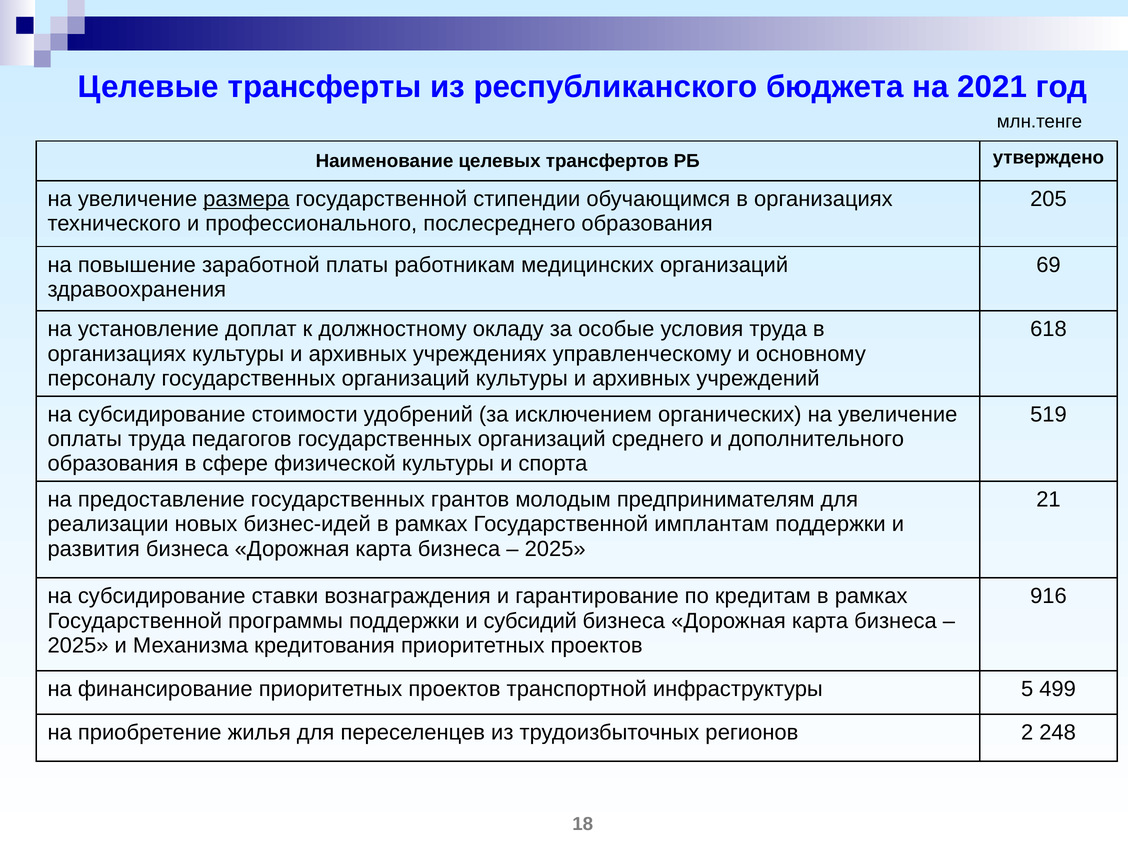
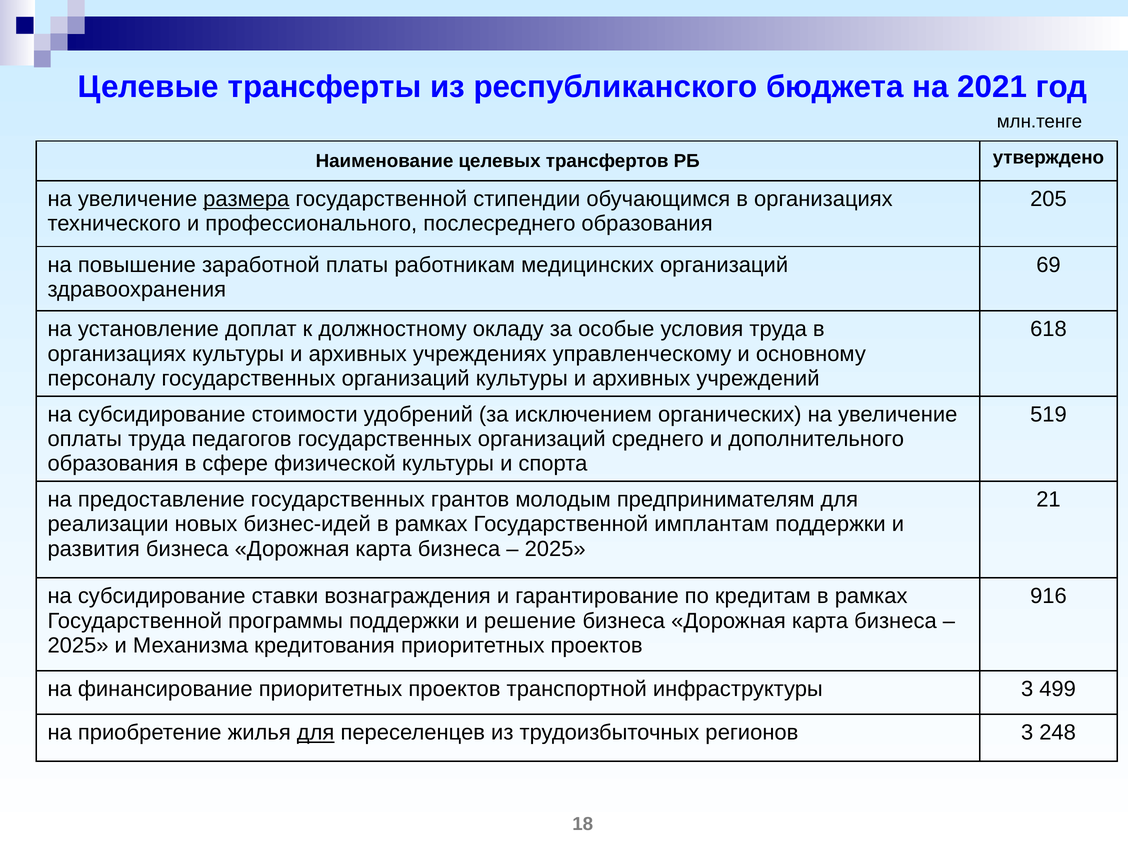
субсидий: субсидий -> решение (530, 621)
инфраструктуры 5: 5 -> 3 (1027, 689)
для underline: none -> present (316, 733)
регионов 2: 2 -> 3 (1027, 733)
